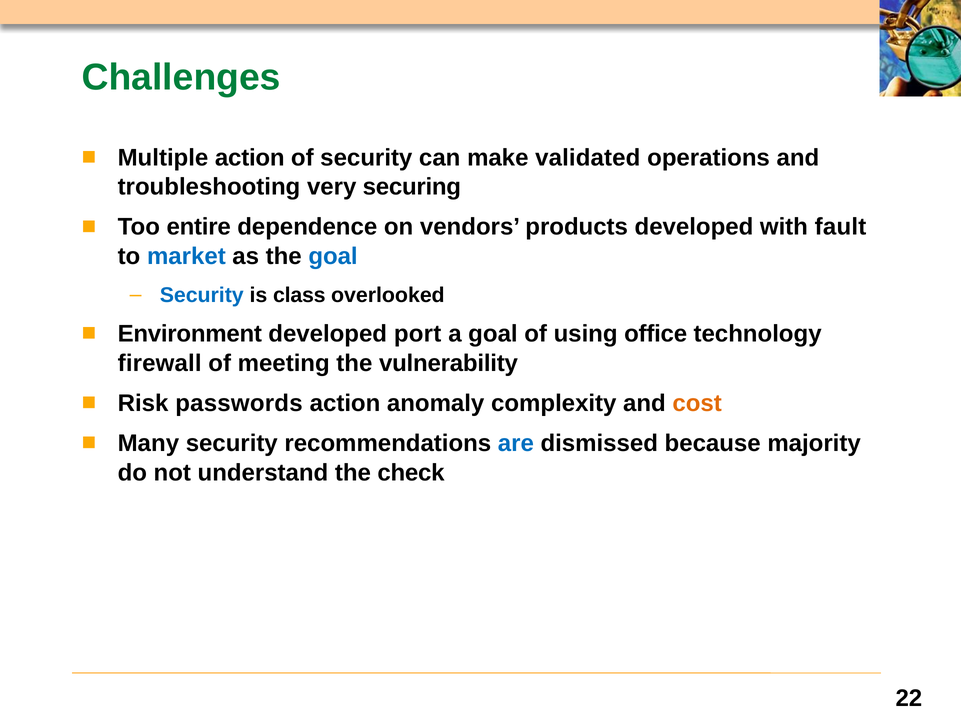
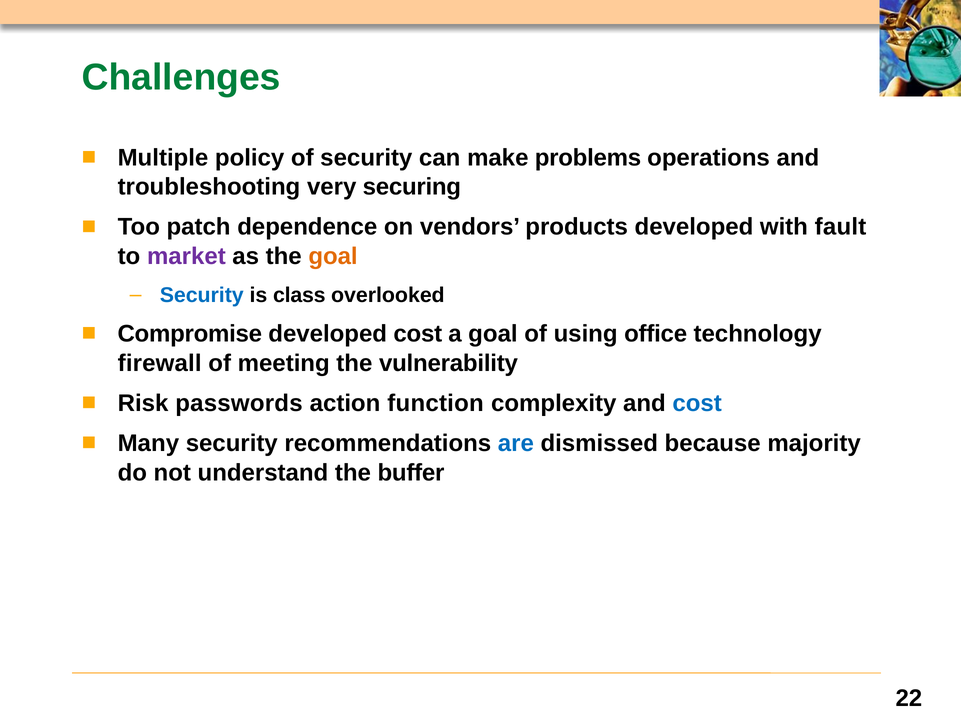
Multiple action: action -> policy (250, 158)
validated: validated -> problems (588, 158)
entire: entire -> patch (199, 227)
market colour: blue -> purple (186, 256)
goal colour: blue -> orange (333, 256)
Environment: Environment -> Compromise (190, 334)
developed port: port -> cost (418, 334)
anomaly: anomaly -> function (436, 403)
cost colour: orange -> blue (697, 403)
check: check -> buffer (411, 472)
